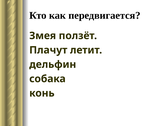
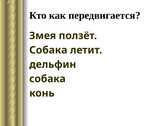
Плачут: Плачут -> Собака (48, 50)
